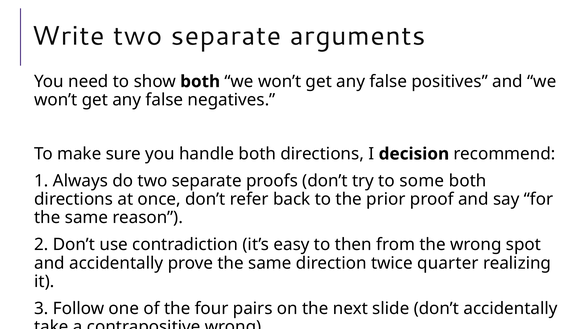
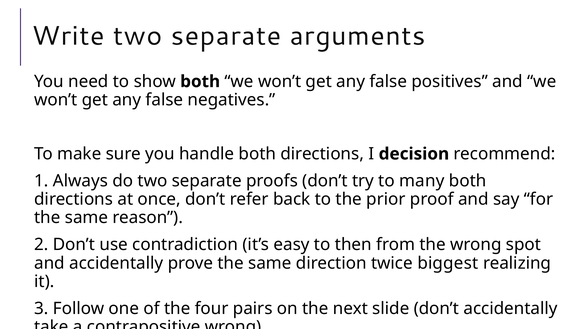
some: some -> many (422, 181)
quarter: quarter -> biggest (448, 263)
